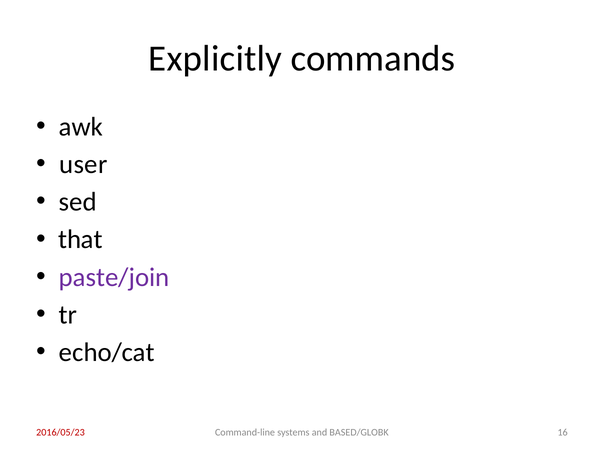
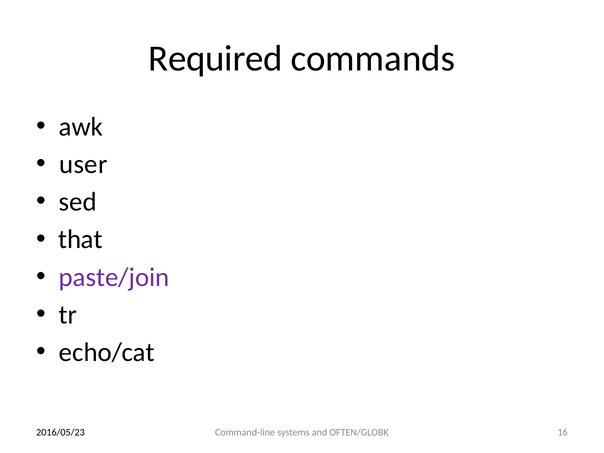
Explicitly: Explicitly -> Required (215, 58)
BASED/GLOBK: BASED/GLOBK -> OFTEN/GLOBK (359, 433)
2016/05/23 colour: red -> black (60, 433)
